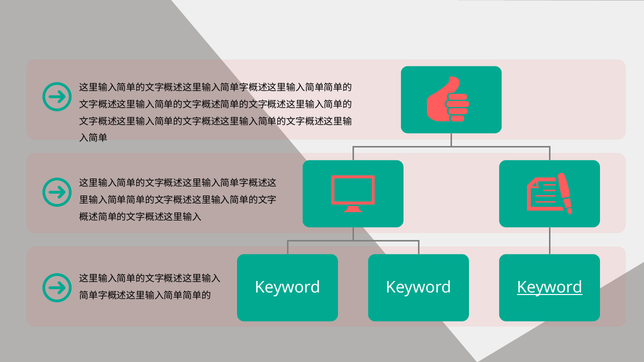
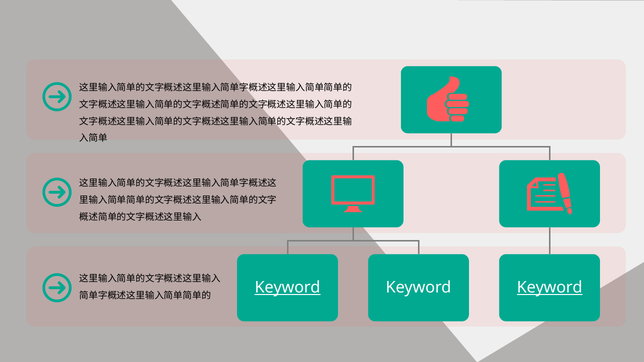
Keyword underline: none -> present (288, 288)
